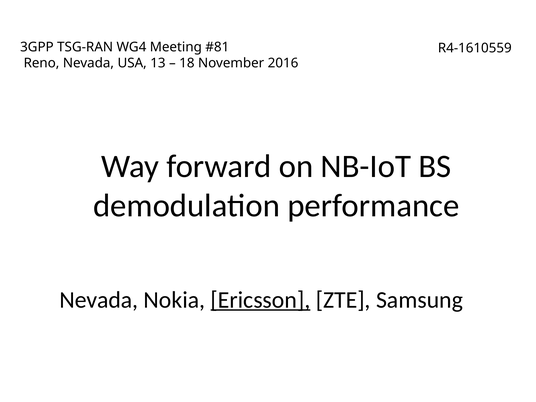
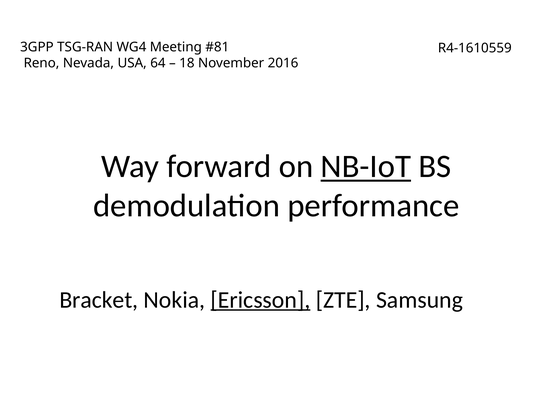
13: 13 -> 64 (158, 63)
NB-IoT underline: none -> present (366, 166)
Nevada: Nevada -> Bracket (99, 300)
